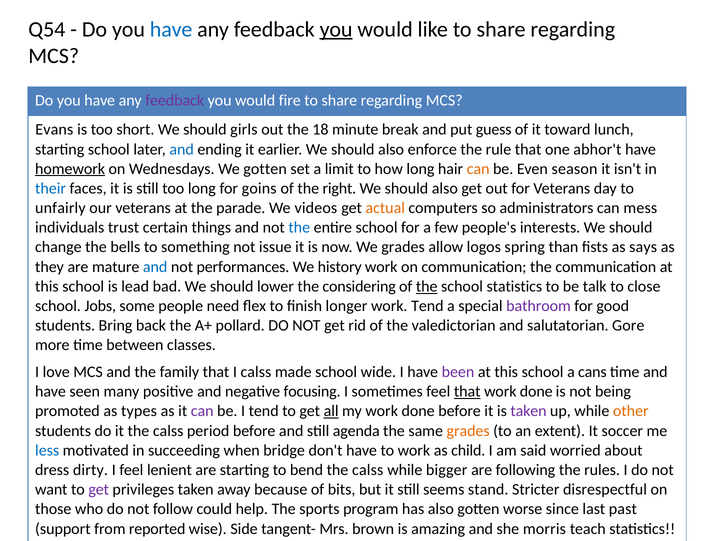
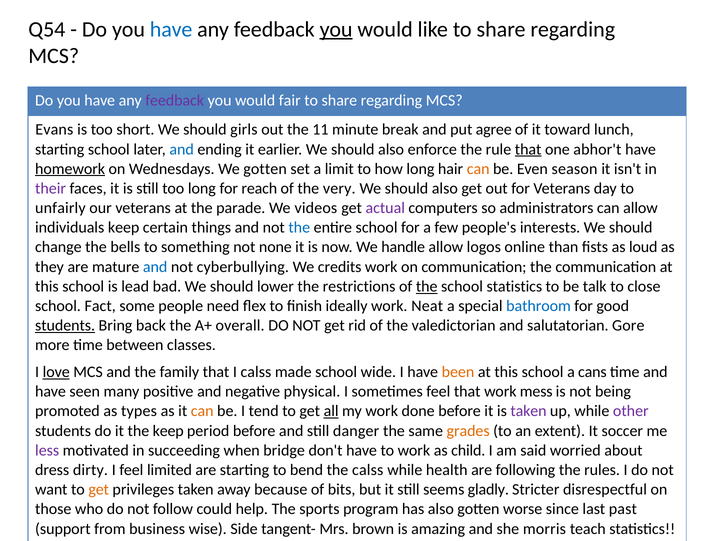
fire: fire -> fair (290, 100)
18: 18 -> 11 (320, 130)
guess: guess -> agree (494, 130)
that underline: none -> present (528, 149)
their colour: blue -> purple (51, 188)
goins: goins -> reach (259, 188)
right: right -> very (339, 188)
actual colour: orange -> purple (385, 208)
can mess: mess -> allow (640, 208)
individuals trust: trust -> keep (124, 228)
issue: issue -> none (275, 247)
We grades: grades -> handle (403, 247)
spring: spring -> online (525, 247)
says: says -> loud (643, 247)
performances: performances -> cyberbullying (243, 267)
history: history -> credits (340, 267)
considering: considering -> restrictions (359, 286)
Jobs: Jobs -> Fact (100, 306)
longer: longer -> ideally (347, 306)
work Tend: Tend -> Neat (427, 306)
bathroom colour: purple -> blue (539, 306)
students underline: none -> present (65, 325)
pollard: pollard -> overall (240, 325)
love underline: none -> present (56, 372)
been colour: purple -> orange (458, 372)
focusing: focusing -> physical (312, 391)
that underline: present -> none (467, 391)
done: done -> mess (536, 391)
can colour: purple -> orange (202, 411)
other colour: orange -> purple (631, 411)
it the calss: calss -> keep (168, 431)
agenda: agenda -> danger (356, 431)
less colour: blue -> purple (47, 450)
lenient: lenient -> limited (169, 470)
bigger: bigger -> health (447, 470)
get colour: purple -> orange (99, 489)
stand: stand -> gladly (488, 489)
reported: reported -> business (157, 529)
